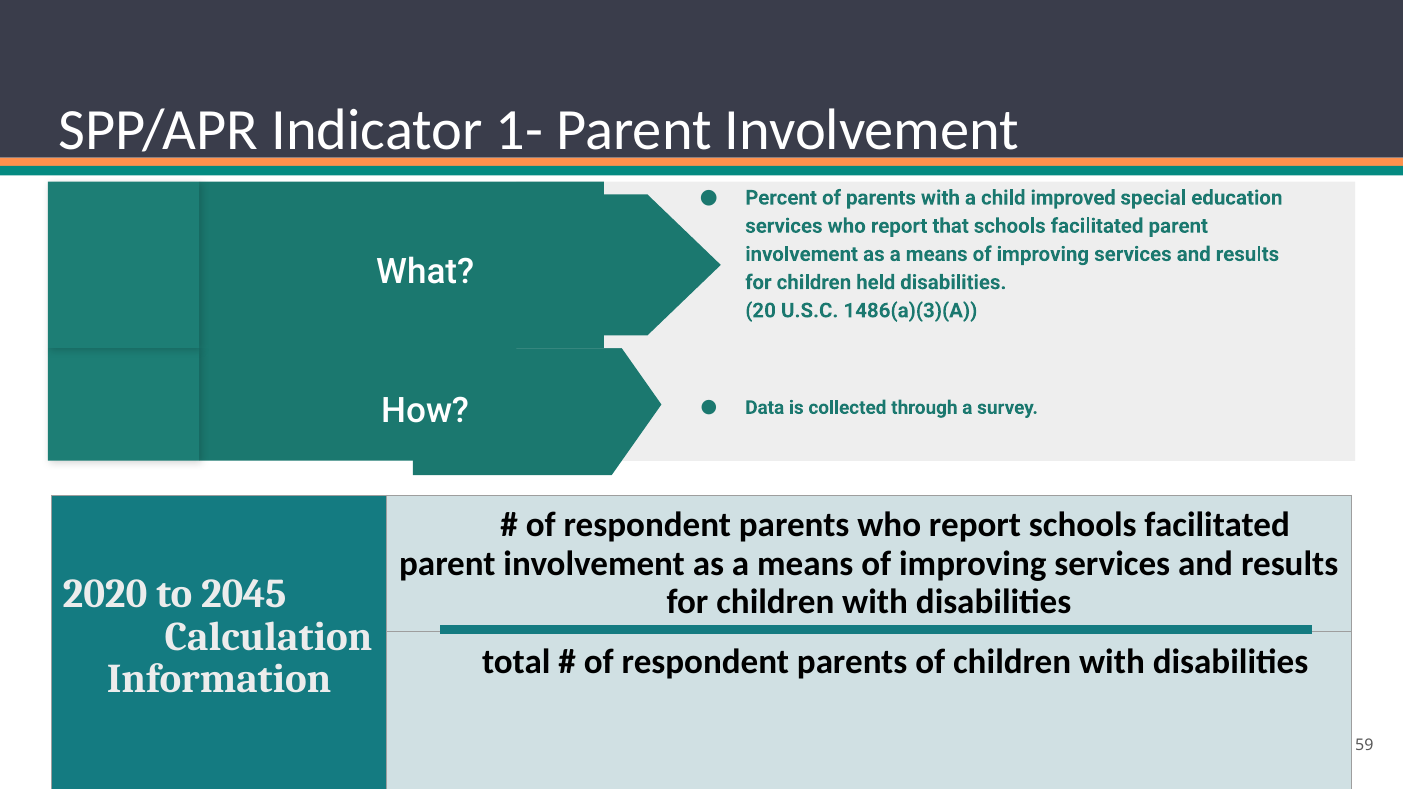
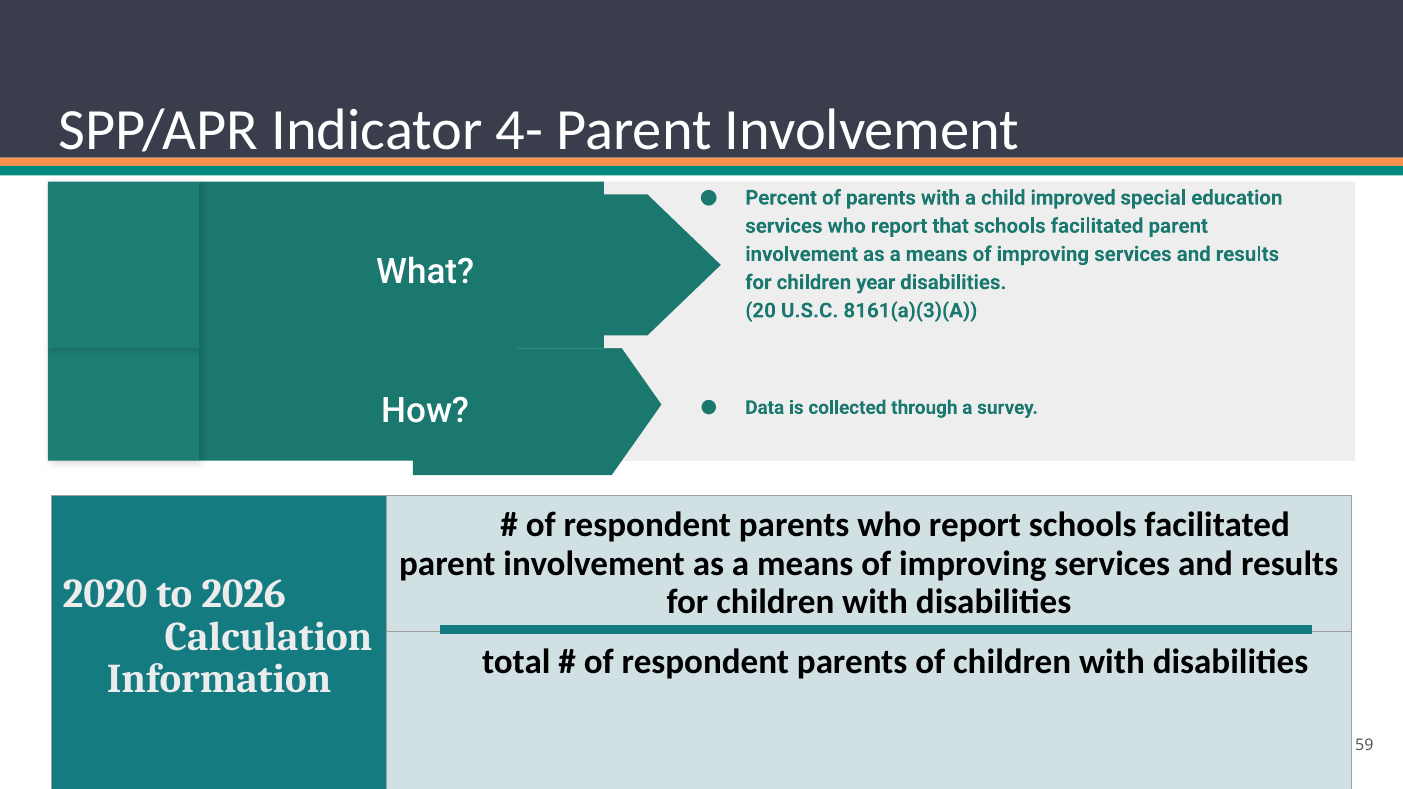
1-: 1- -> 4- (520, 131)
held: held -> year (876, 282)
1486(a)(3)(A: 1486(a)(3)(A -> 8161(a)(3)(A (910, 311)
2045: 2045 -> 2026 (244, 594)
